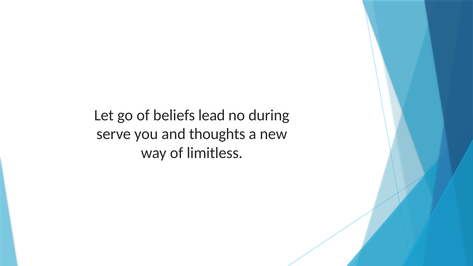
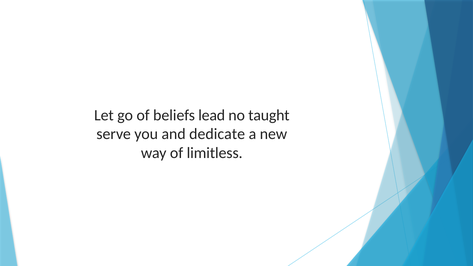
during: during -> taught (269, 115)
thoughts: thoughts -> dedicate (217, 134)
